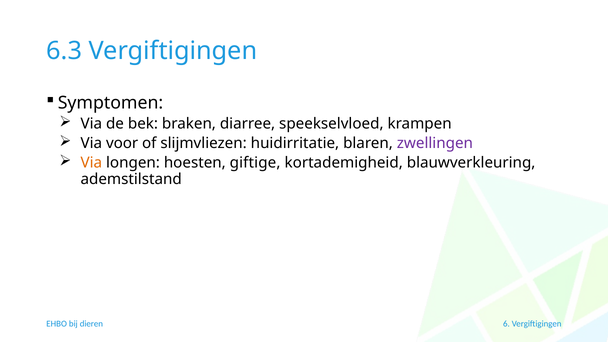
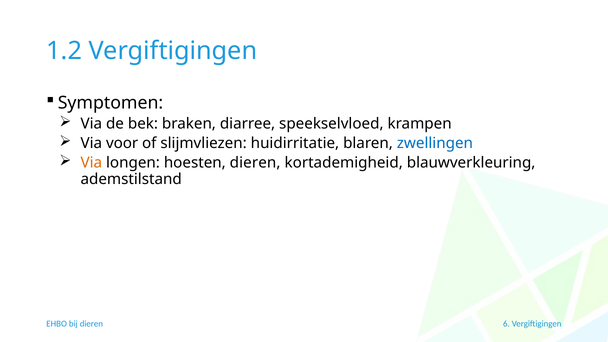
6.3: 6.3 -> 1.2 (64, 51)
zwellingen colour: purple -> blue (435, 143)
hoesten giftige: giftige -> dieren (255, 163)
